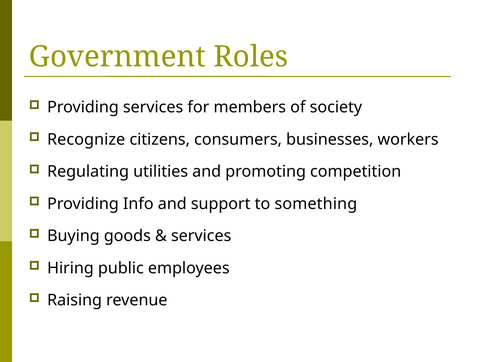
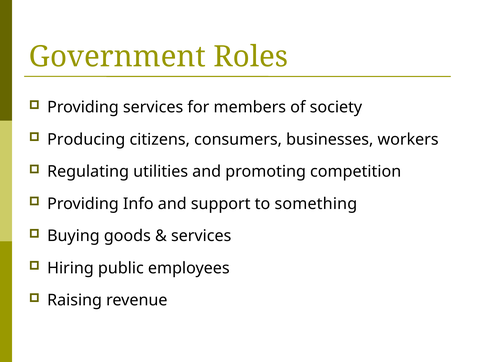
Recognize: Recognize -> Producing (86, 140)
